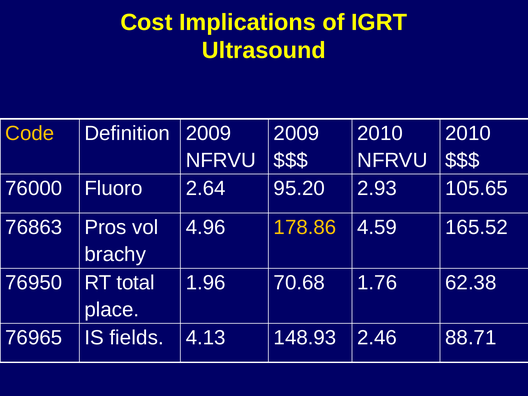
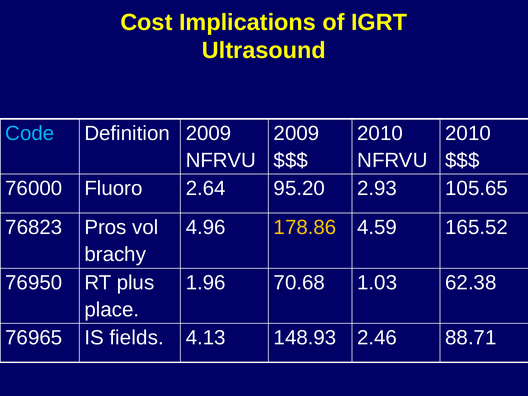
Code colour: yellow -> light blue (30, 133)
76863: 76863 -> 76823 (34, 227)
total: total -> plus (135, 283)
1.76: 1.76 -> 1.03 (377, 283)
